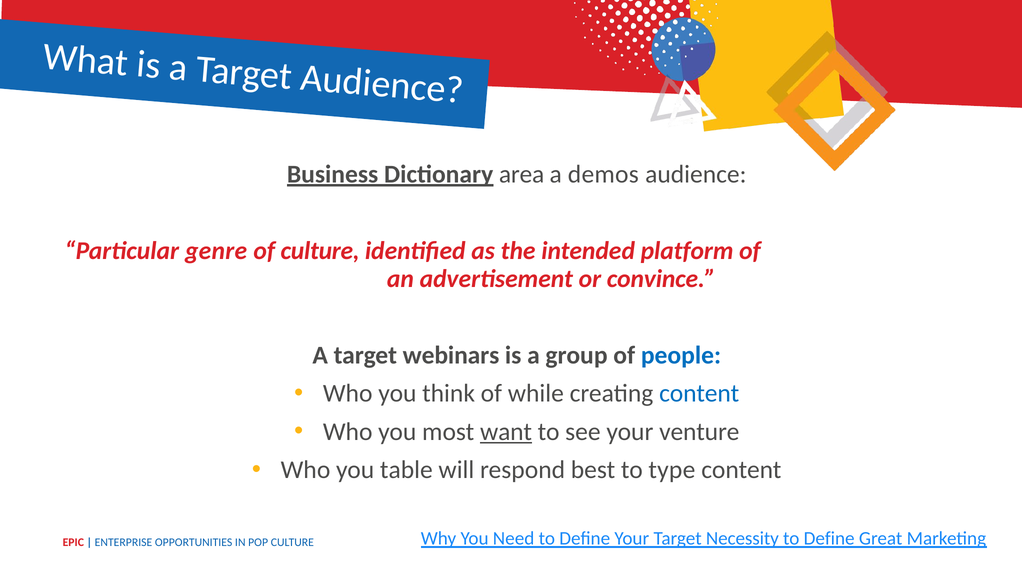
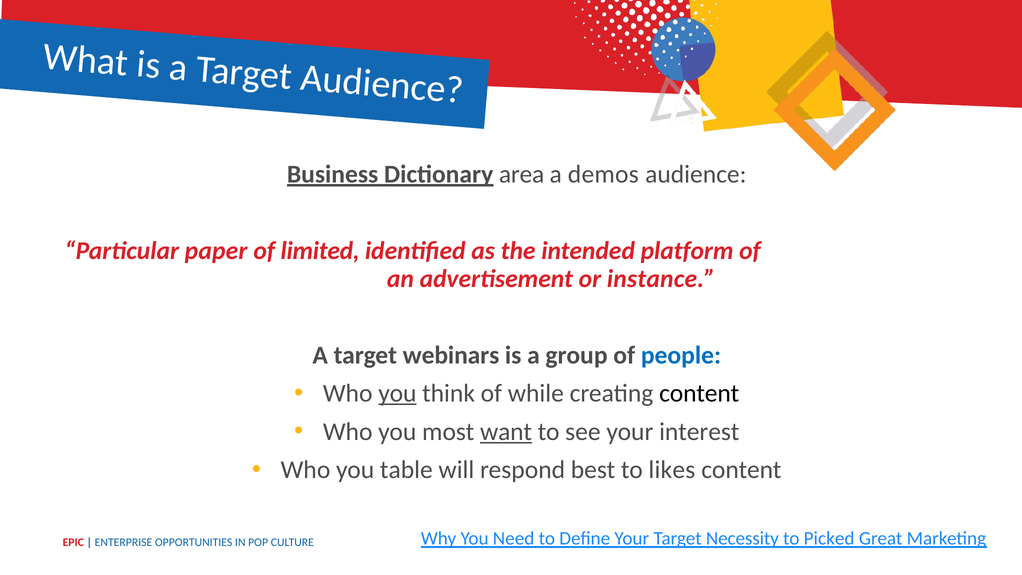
genre: genre -> paper (216, 251)
of culture: culture -> limited (320, 251)
convince: convince -> instance (661, 279)
you underline: none -> present (397, 393)
content colour: blue -> black (699, 393)
venture: venture -> interest (699, 431)
type: type -> likes (672, 470)
Define: Define -> Picked (829, 538)
